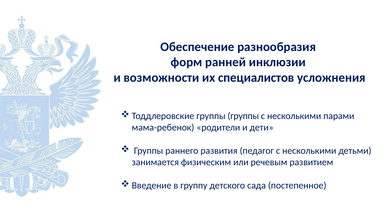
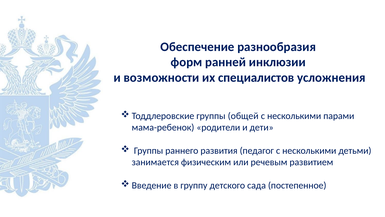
группы группы: группы -> общей (243, 116)
